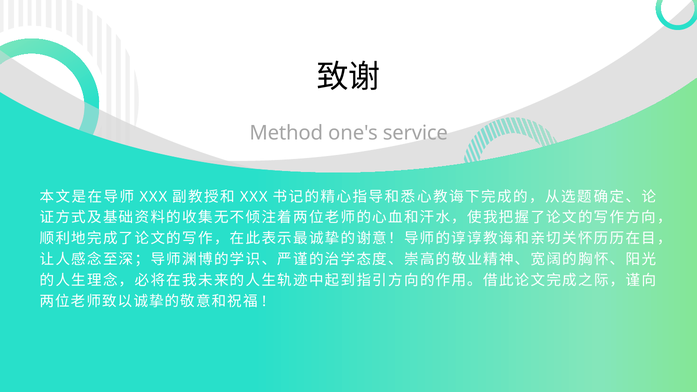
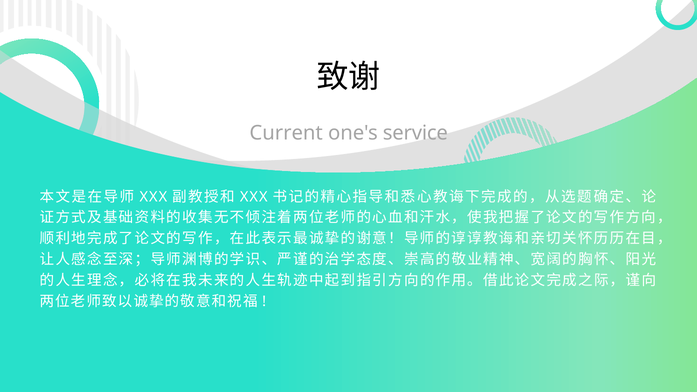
Method: Method -> Current (286, 133)
